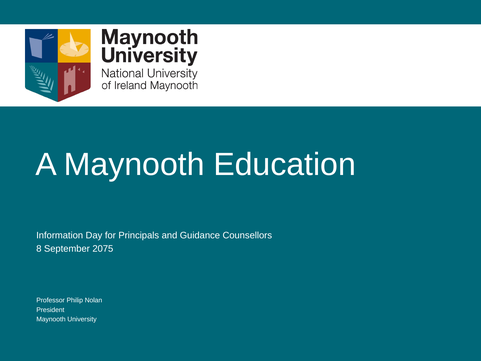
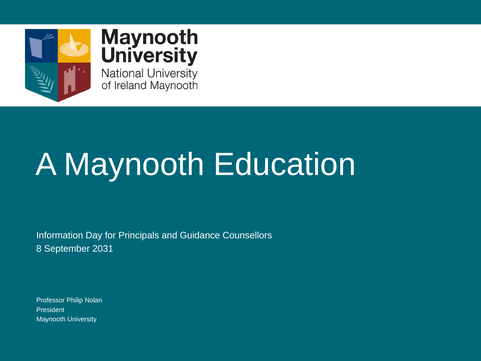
2075: 2075 -> 2031 (103, 249)
